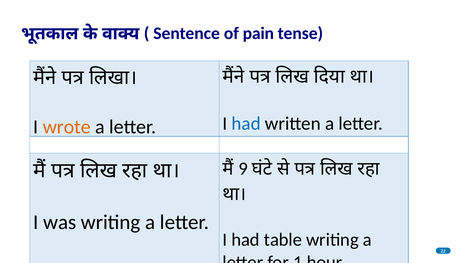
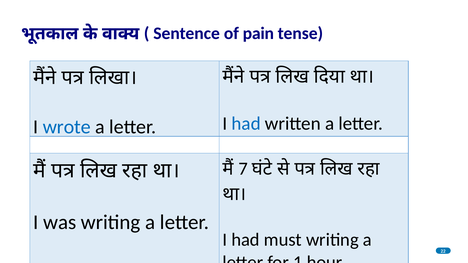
wrote colour: orange -> blue (67, 127)
9: 9 -> 7 (243, 169)
table: table -> must (283, 240)
